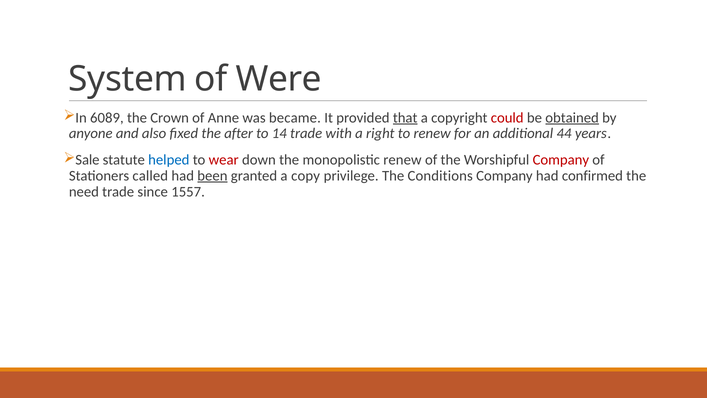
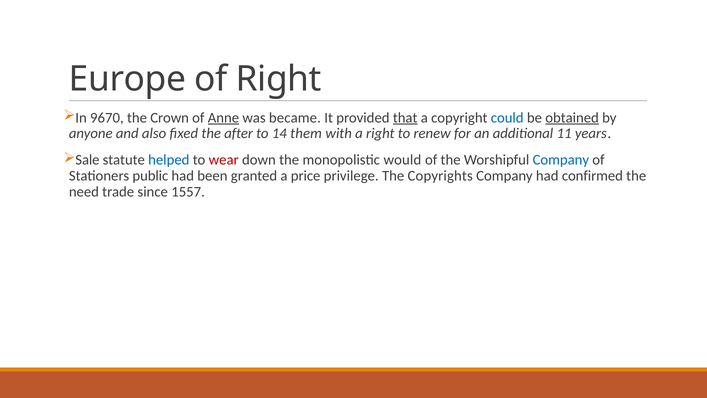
System: System -> Europe (128, 79)
of Were: Were -> Right (279, 79)
6089: 6089 -> 9670 (107, 118)
Anne underline: none -> present (223, 118)
could colour: red -> blue (507, 118)
14 trade: trade -> them (306, 133)
44: 44 -> 11 (564, 133)
monopolistic renew: renew -> would (402, 160)
Company colour: red -> blue (561, 160)
called: called -> public (150, 176)
been underline: present -> none (212, 176)
copy: copy -> price (306, 176)
Conditions: Conditions -> Copyrights (440, 176)
